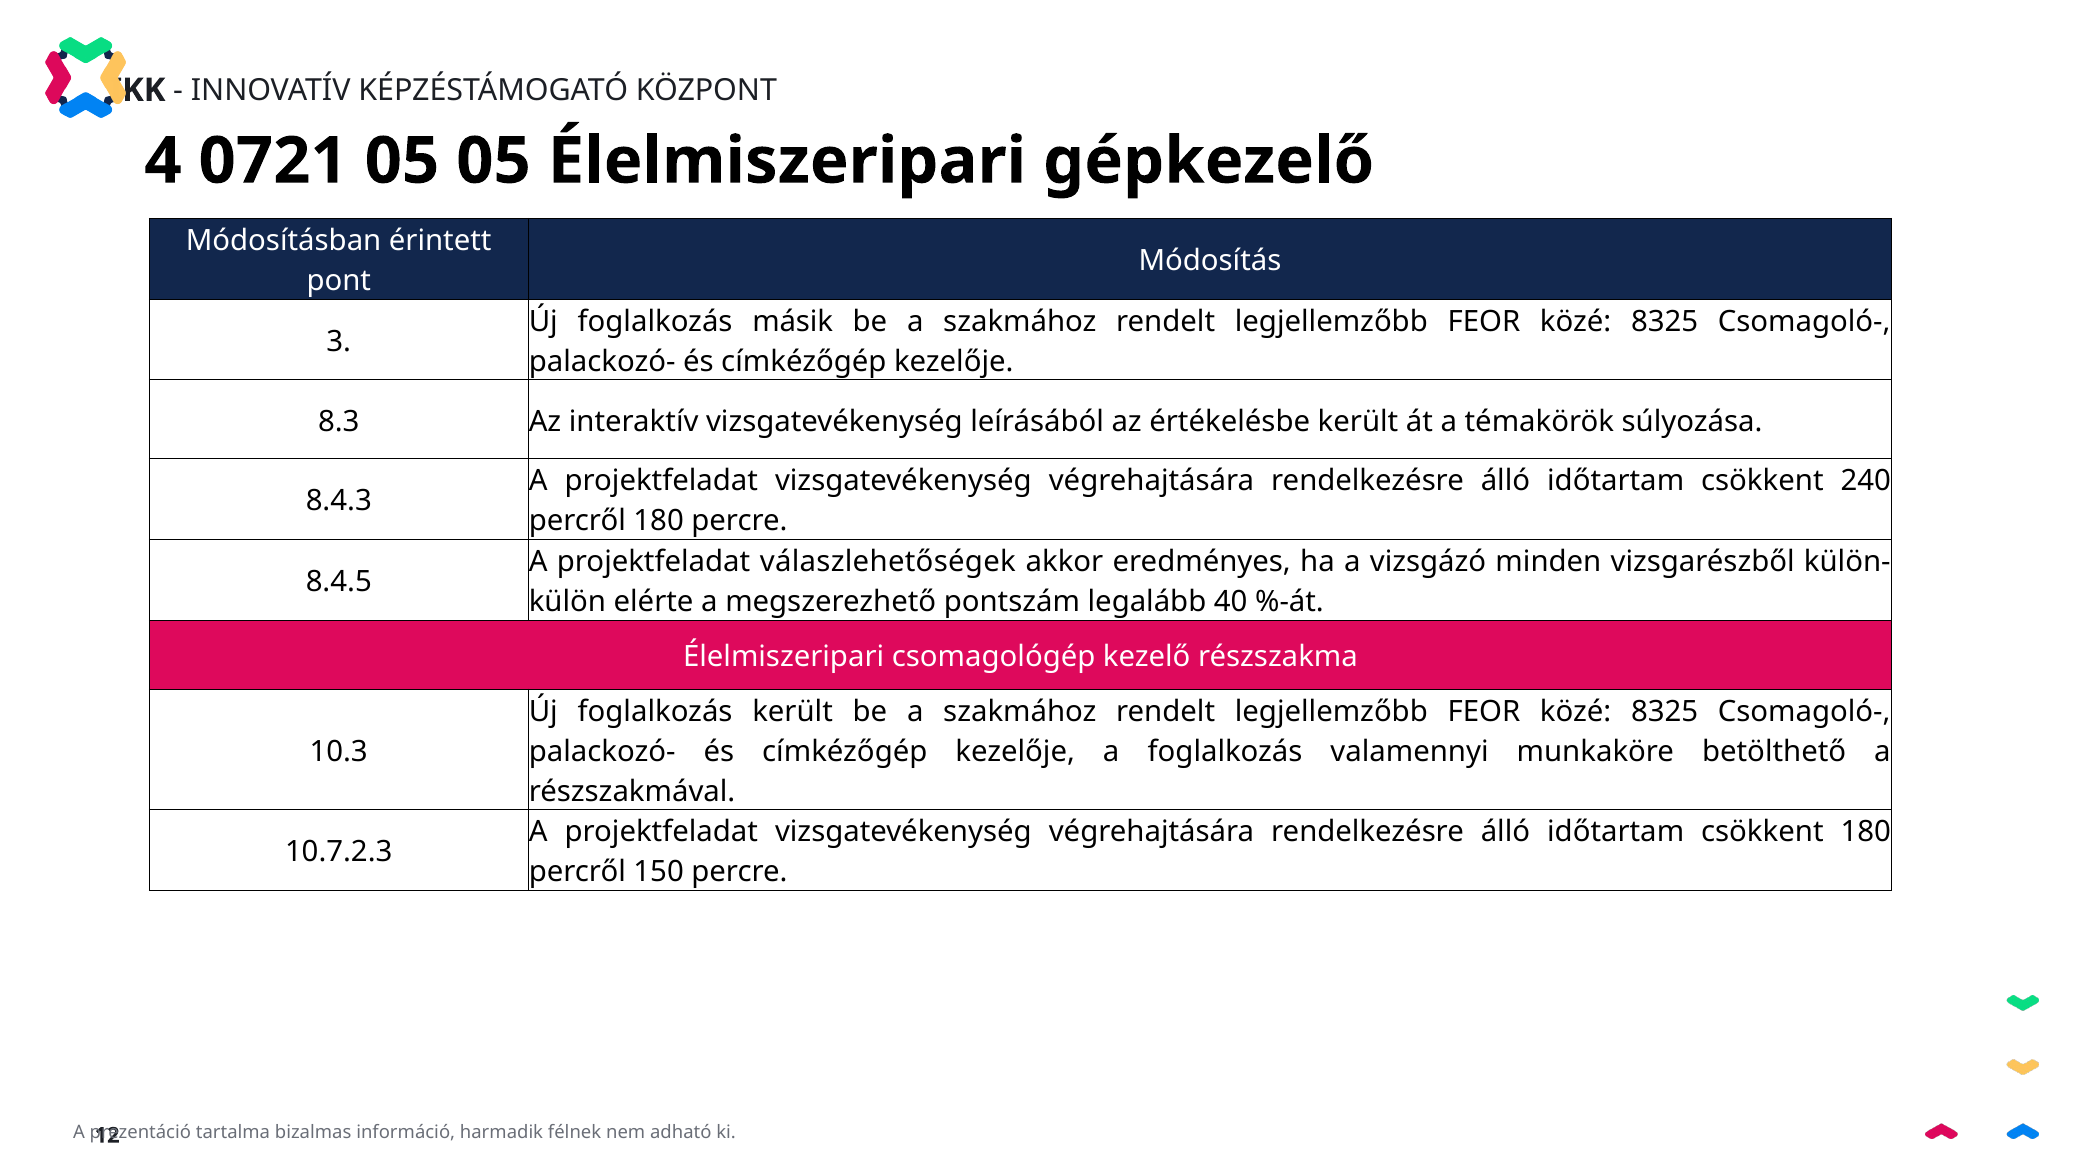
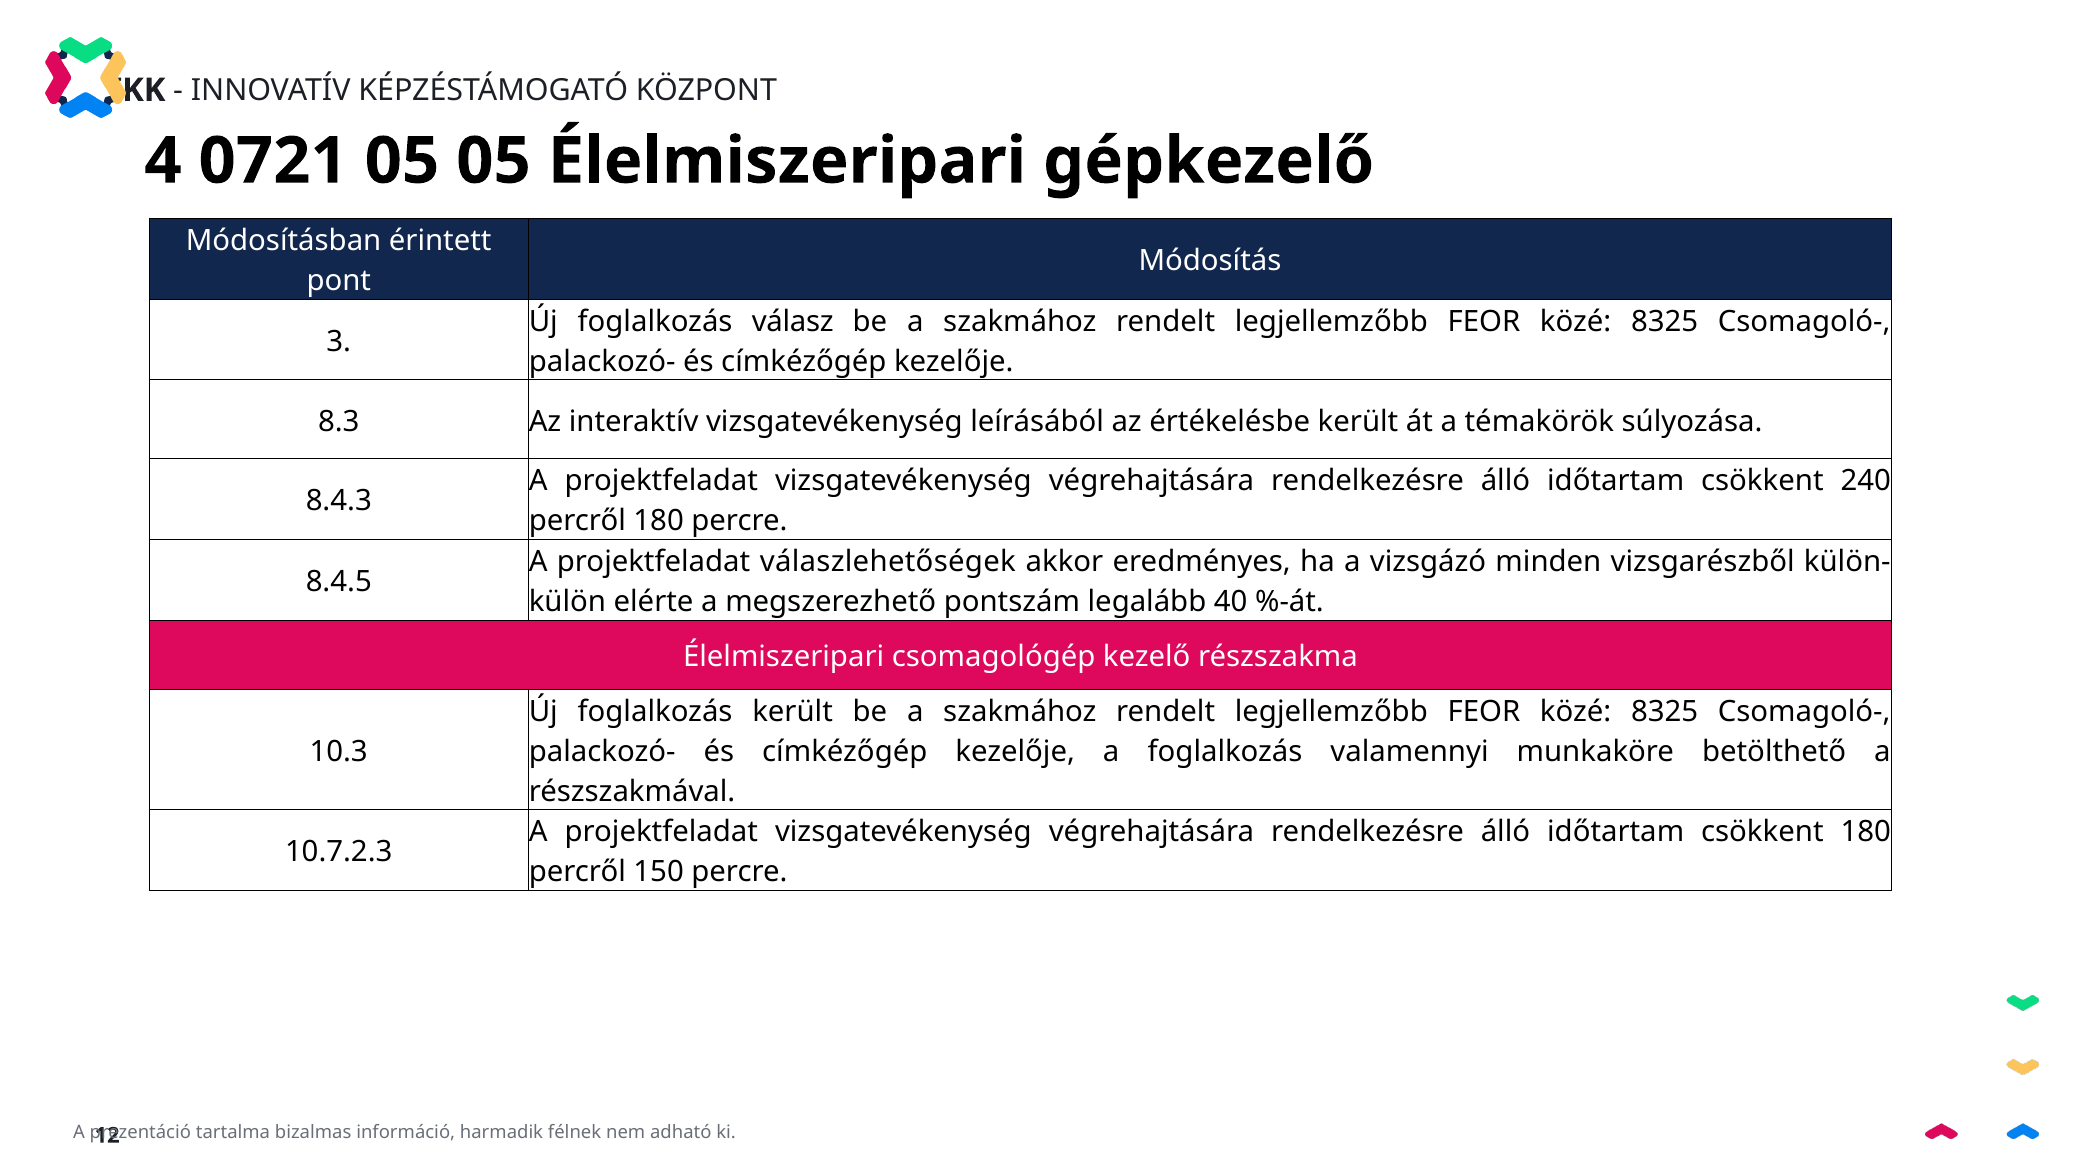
másik: másik -> válasz (793, 321)
